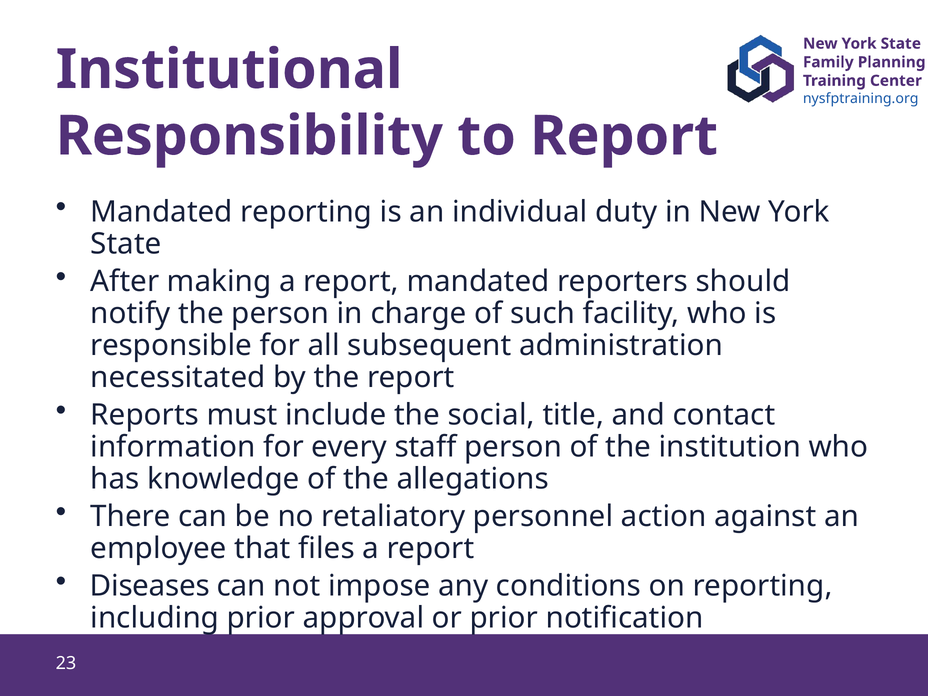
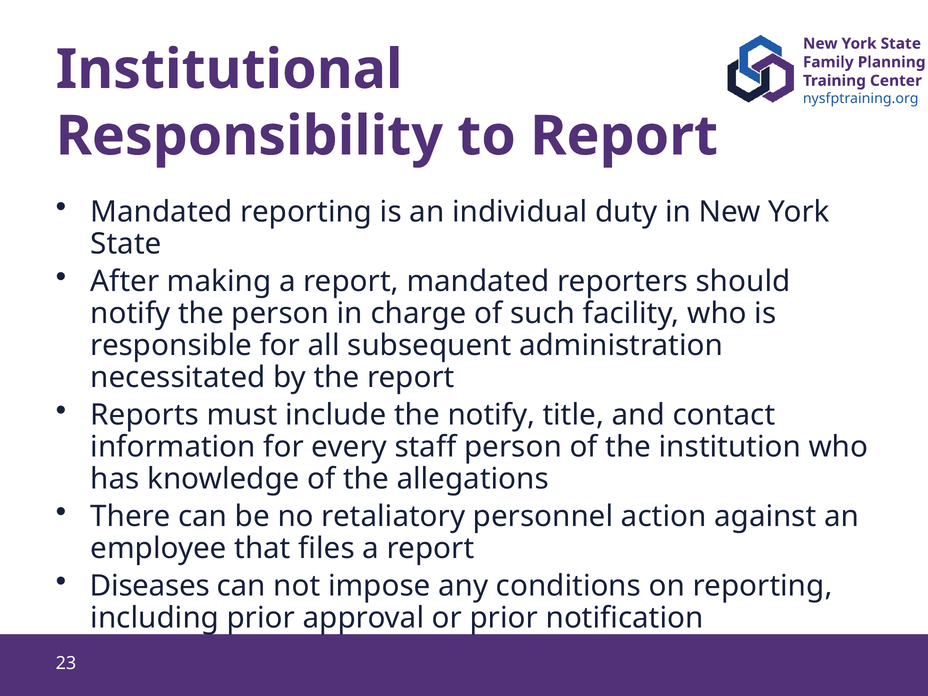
the social: social -> notify (491, 415)
